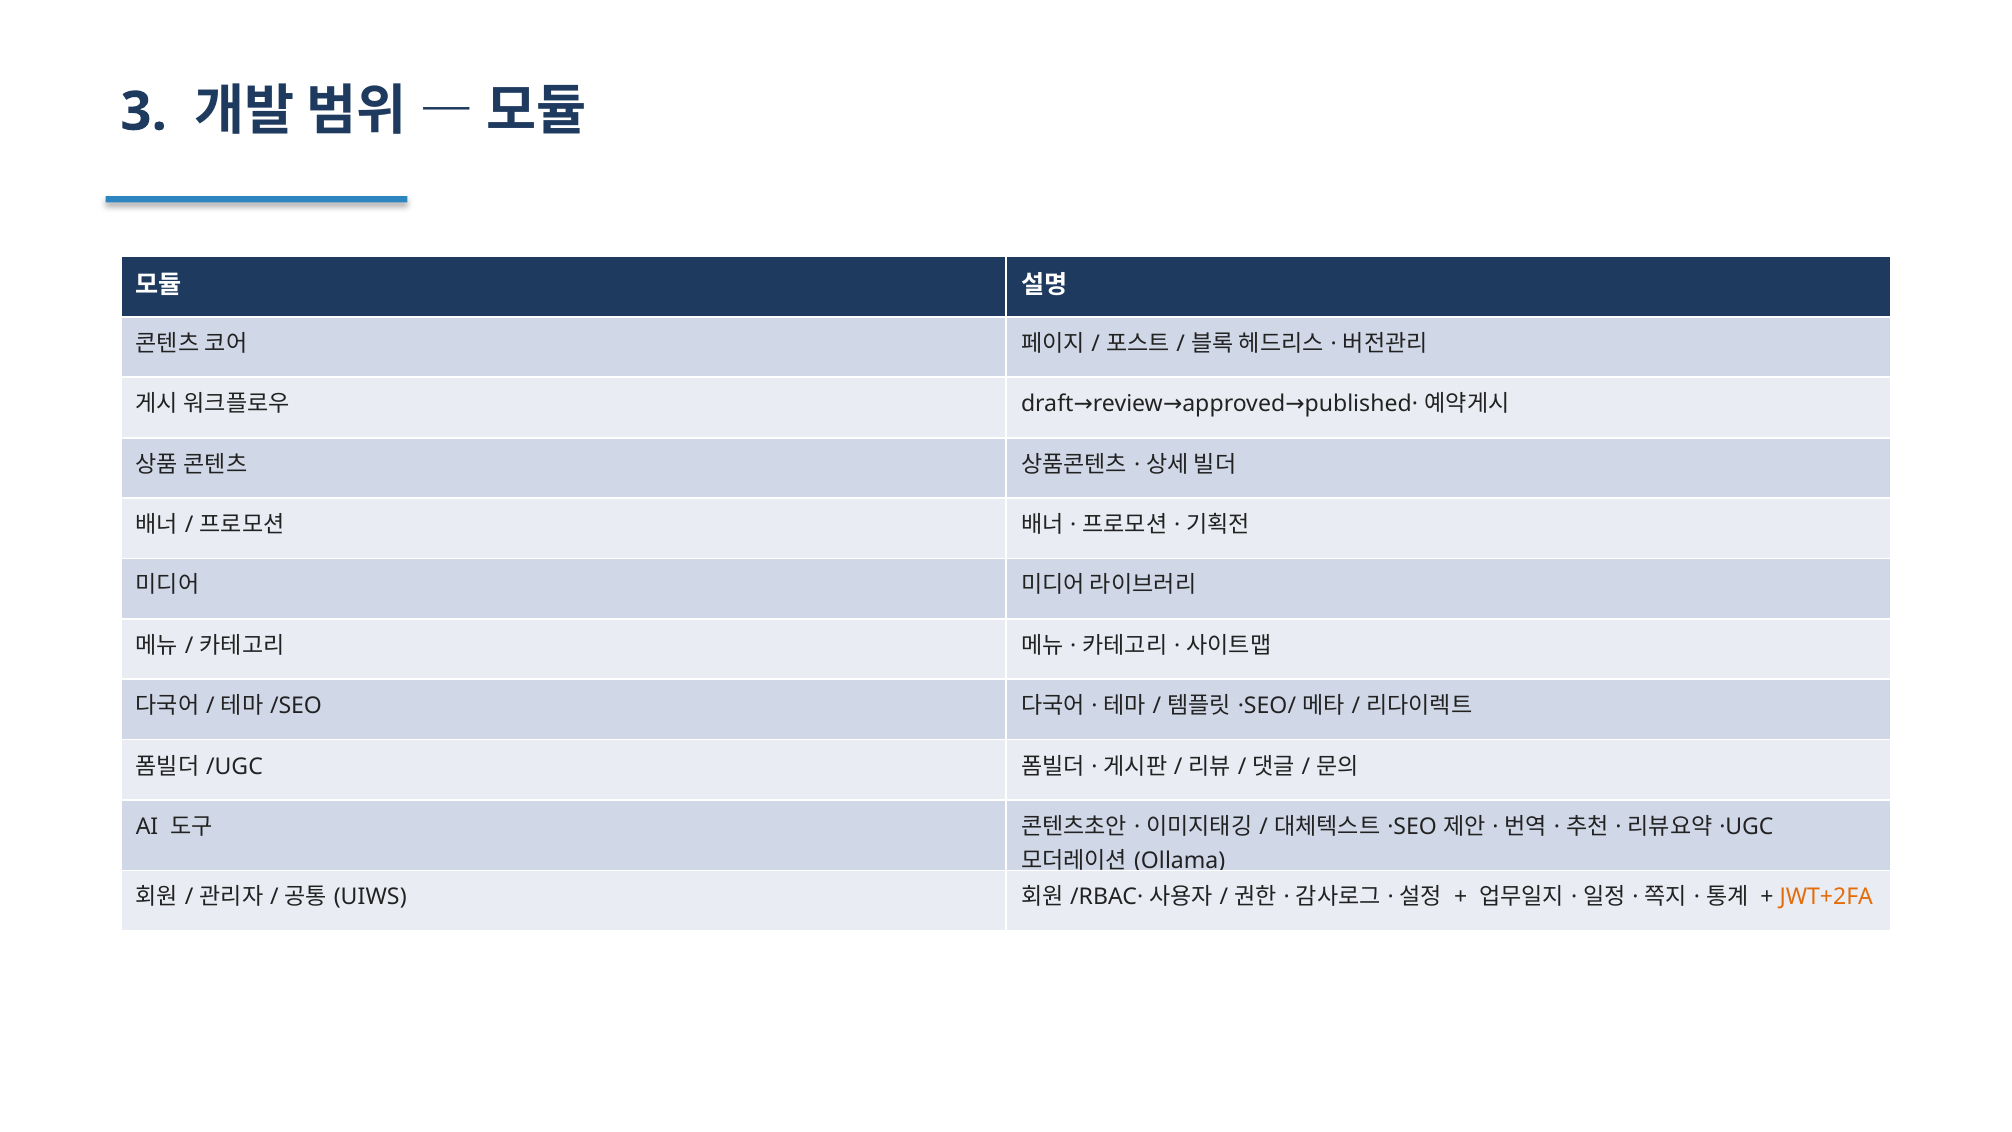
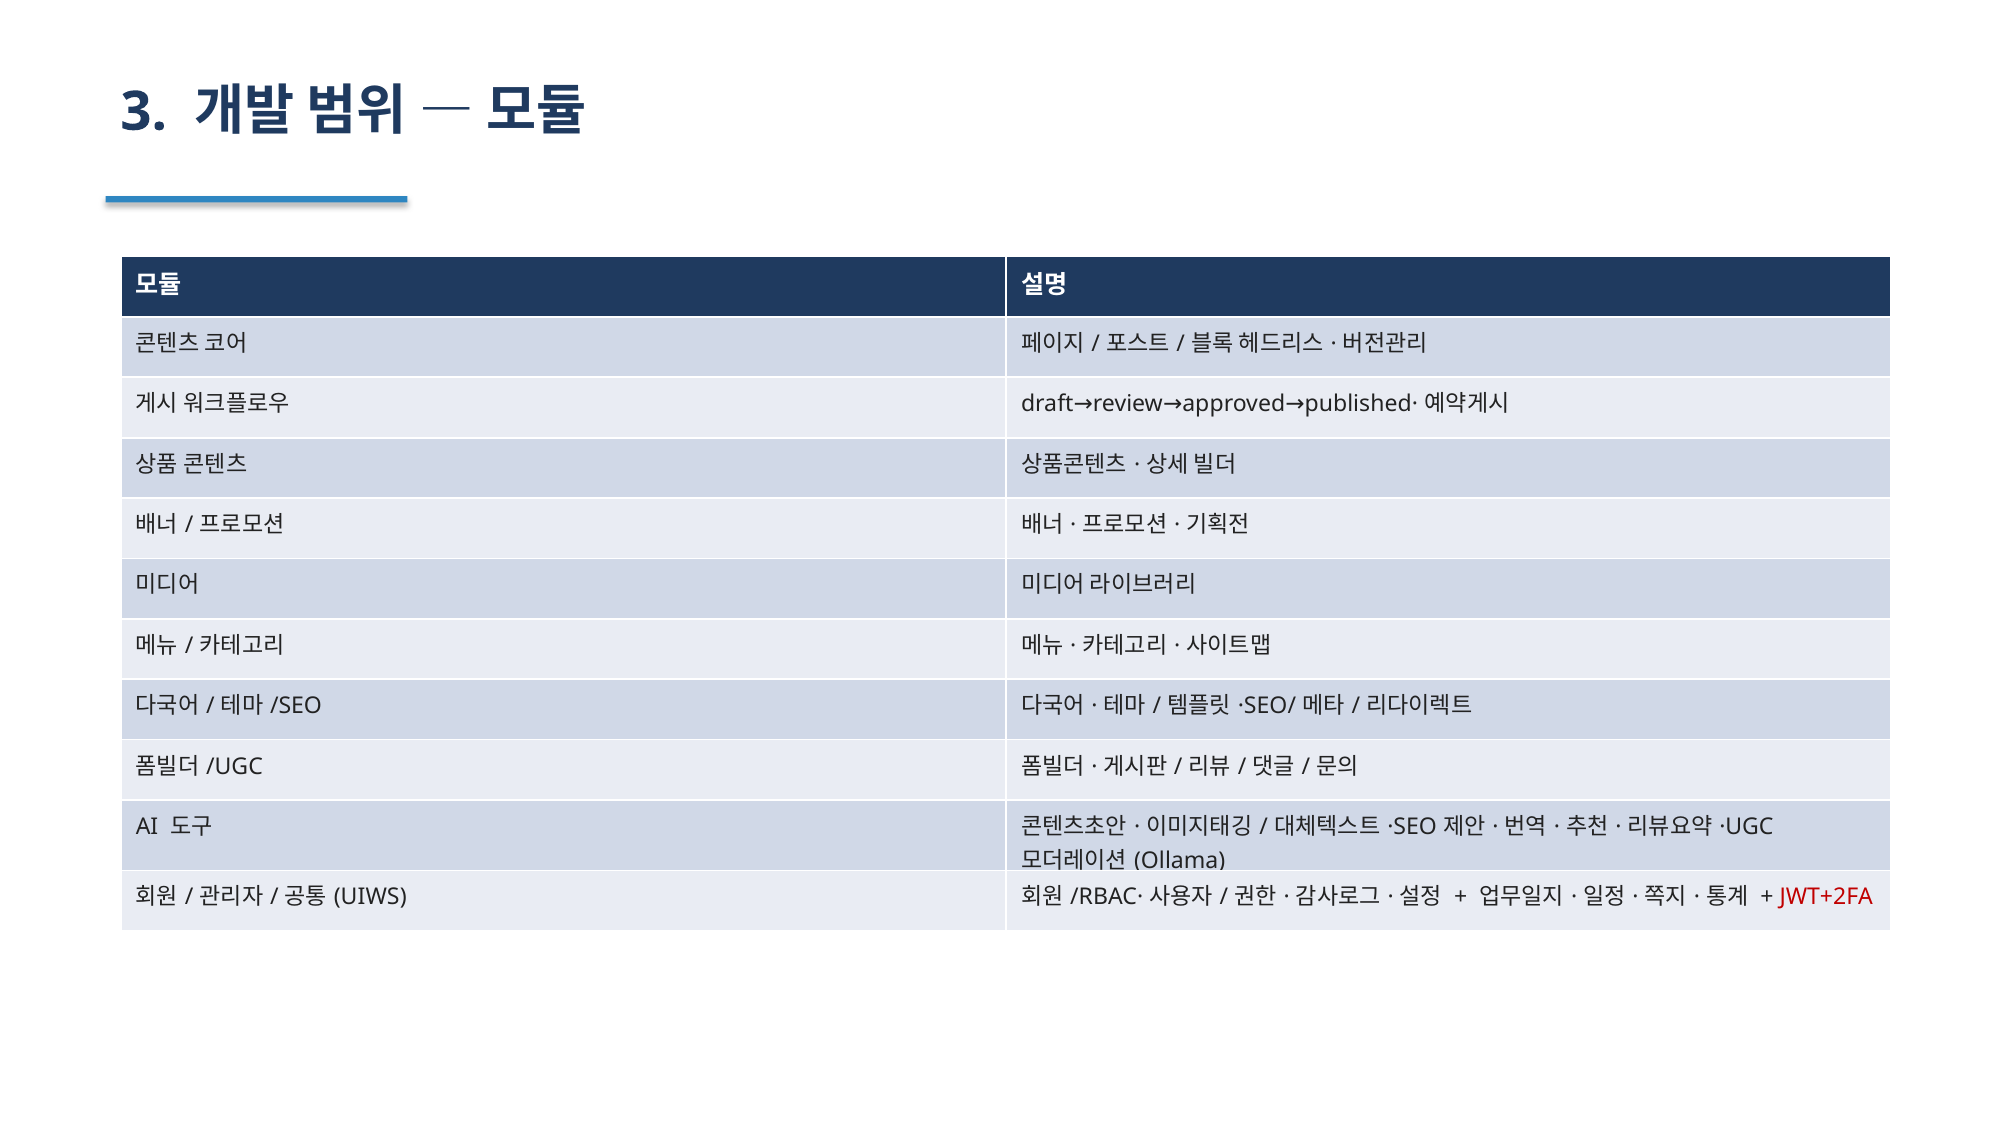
JWT+2FA colour: orange -> red (1826, 897)
